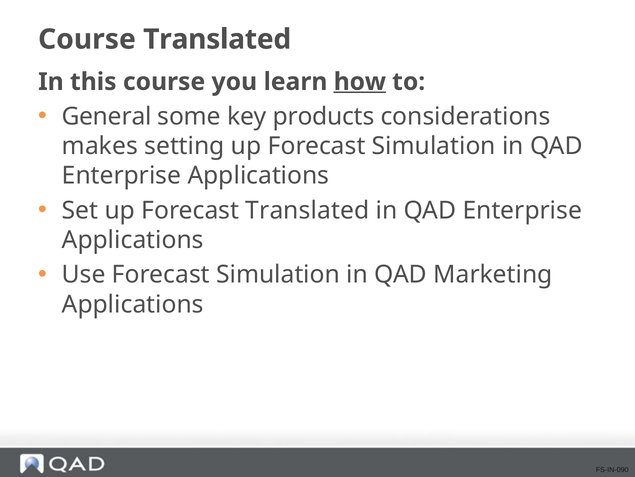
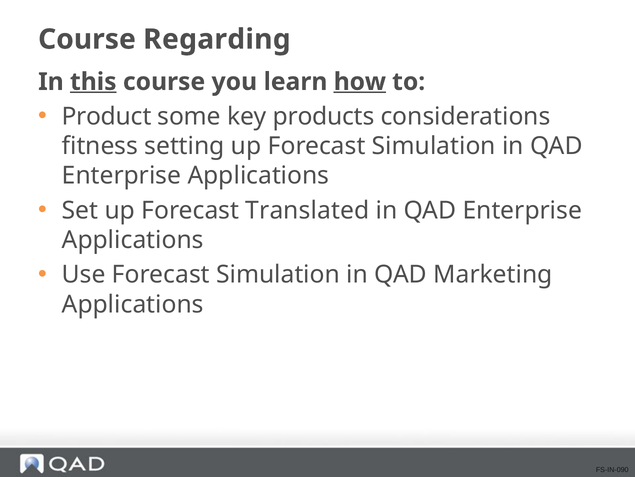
Course Translated: Translated -> Regarding (217, 39)
this underline: none -> present (93, 82)
General: General -> Product (107, 116)
makes: makes -> fitness (100, 146)
